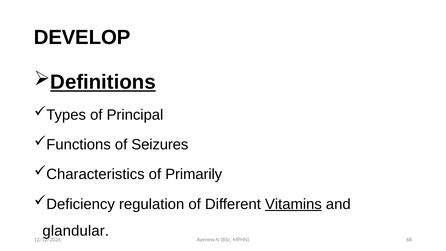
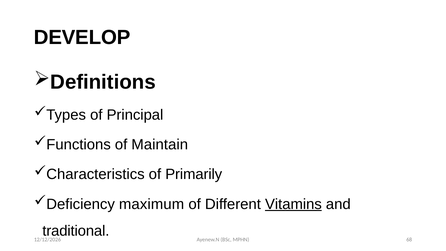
Definitions underline: present -> none (103, 82)
Seizures: Seizures -> Maintain (160, 145)
regulation: regulation -> maximum (152, 204)
glandular: glandular -> traditional (76, 231)
